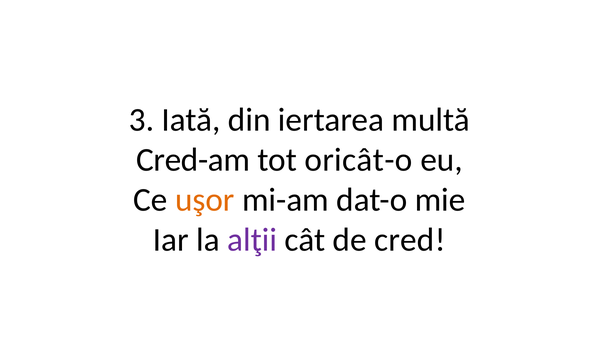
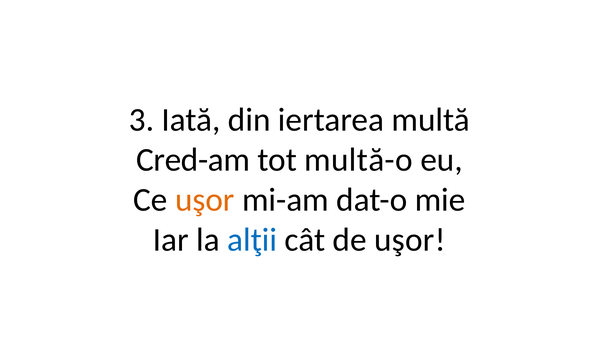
oricât-o: oricât-o -> multă-o (358, 160)
alţii colour: purple -> blue (252, 240)
de cred: cred -> uşor (410, 240)
